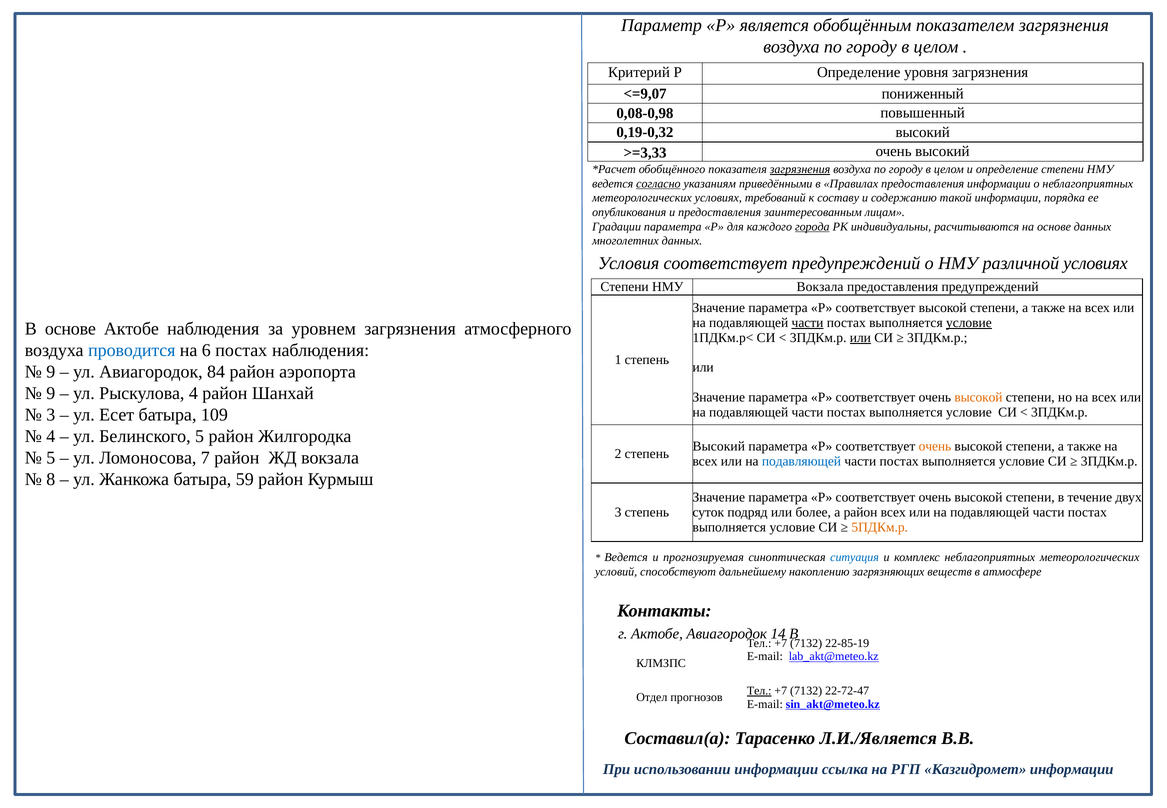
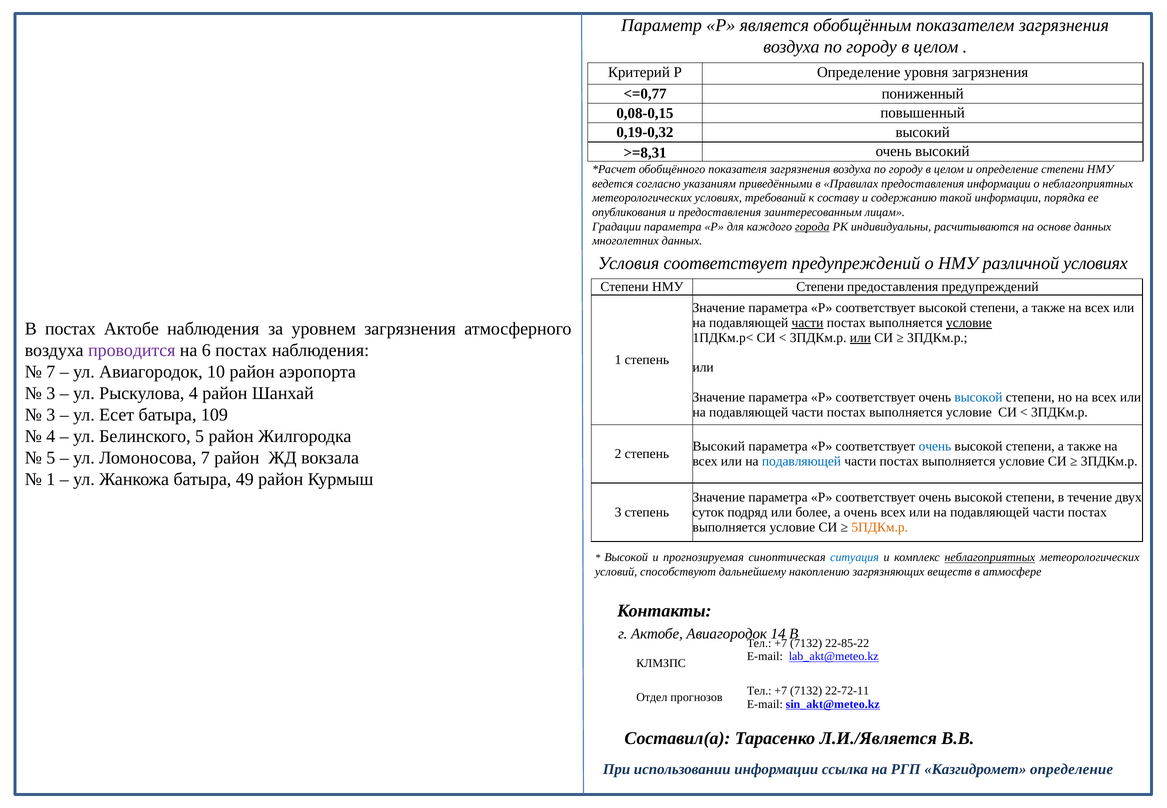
<=9,07: <=9,07 -> <=0,77 (645, 94)
0,08-0,98: 0,08-0,98 -> 0,08-0,15 (645, 113)
>=3,33: >=3,33 -> >=8,31 (645, 153)
загрязнения underline: present -> none (800, 169)
согласно underline: present -> none (658, 184)
НМУ Вокзала: Вокзала -> Степени (820, 287)
В основе: основе -> постах (70, 329)
проводится colour: blue -> purple (132, 350)
9: 9 -> 7 (51, 372)
84: 84 -> 10 (216, 372)
9: 9 -> 3 (51, 393)
высокой colour: orange -> blue (979, 397)
очень colour: orange -> blue (935, 446)
8: 8 -> 1 (51, 480)
59: 59 -> 49 (245, 480)
а район: район -> очень (860, 512)
Ведется: Ведется -> Высокой (626, 557)
неблагоприятных underline: none -> present (990, 557)
22-85-19: 22-85-19 -> 22-85-22 (847, 643)
Тел underline: present -> none (759, 691)
22-72-47: 22-72-47 -> 22-72-11 (847, 691)
Казгидромет информации: информации -> определение (1072, 769)
